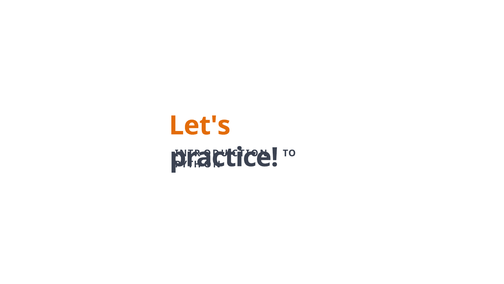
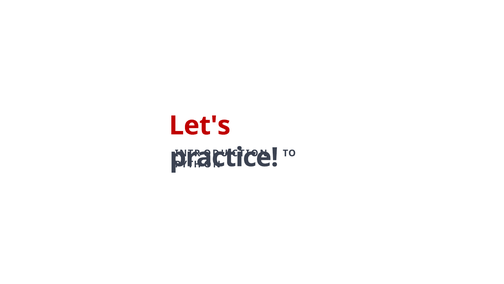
Let's colour: orange -> red (200, 126)
